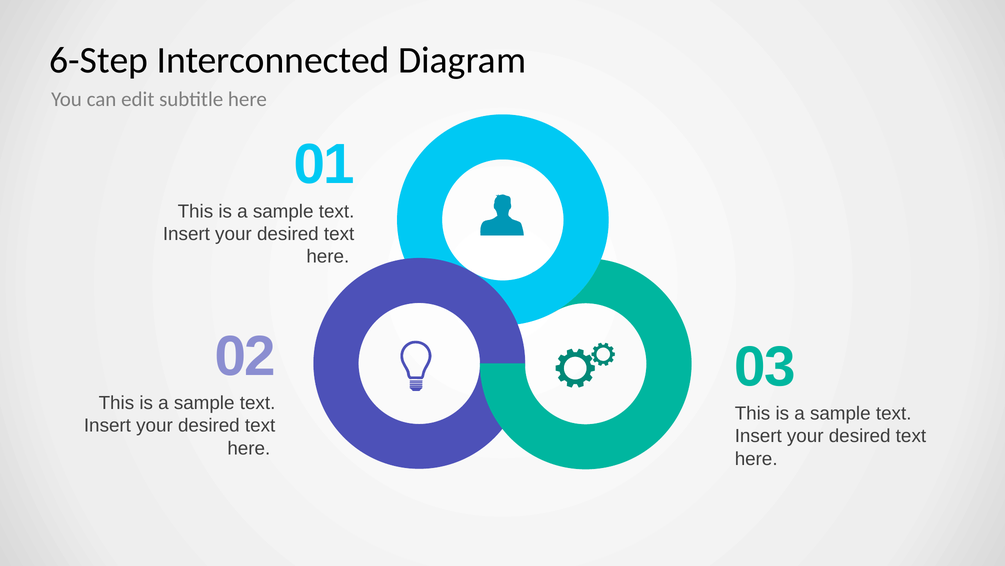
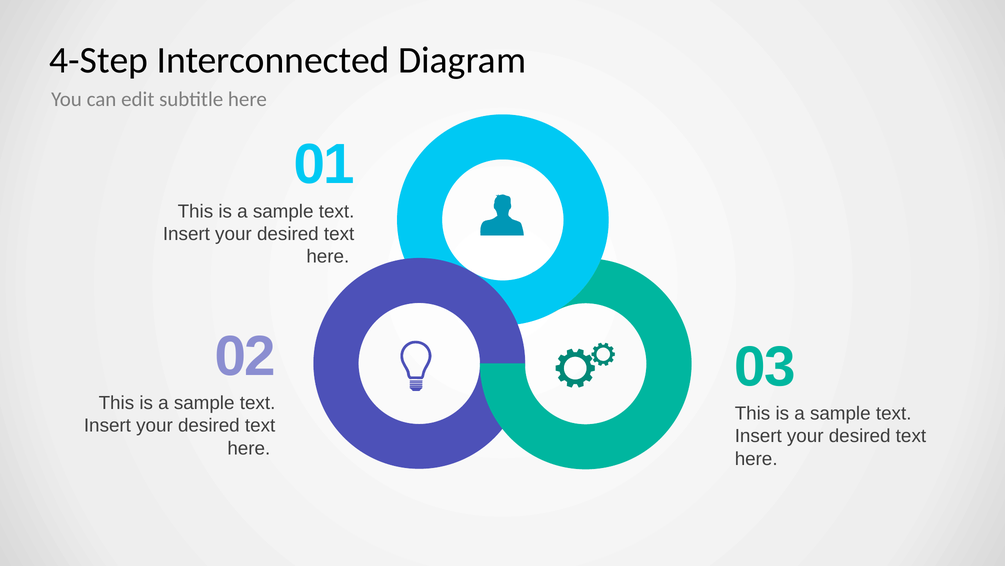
6-Step: 6-Step -> 4-Step (99, 60)
